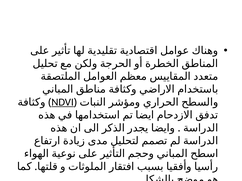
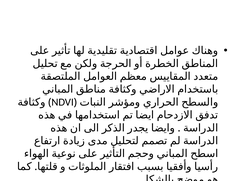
NDVI underline: present -> none (63, 102)
